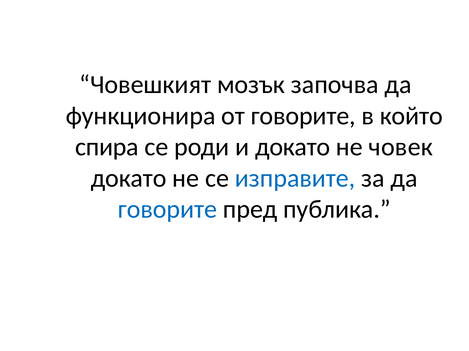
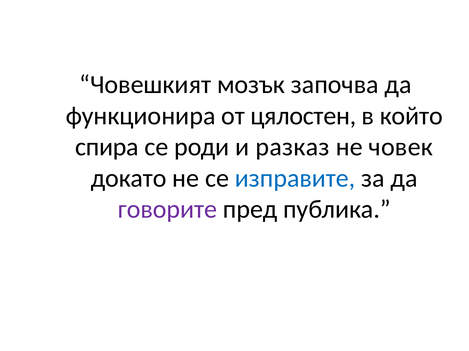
от говорите: говорите -> цялостен (303, 116)
и докато: докато -> разказ (292, 147)
говорите colour: blue -> purple (168, 210)
